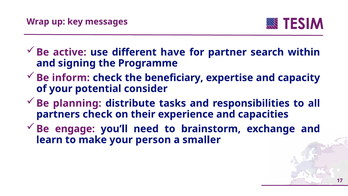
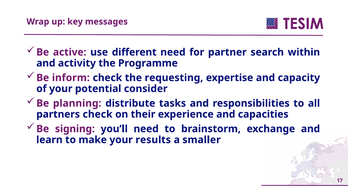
different have: have -> need (173, 52)
signing: signing -> activity (77, 63)
beneficiary: beneficiary -> requesting (174, 78)
engage: engage -> signing (75, 129)
person: person -> results (153, 140)
